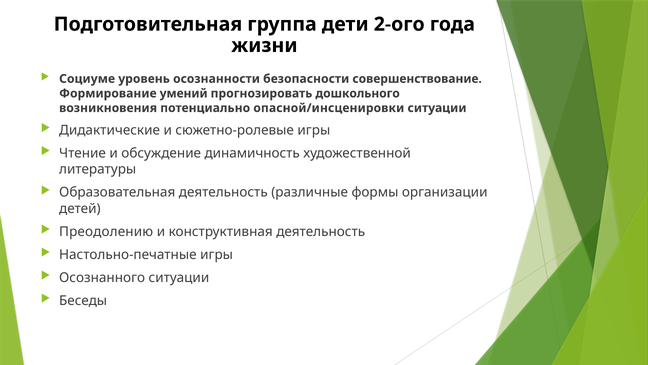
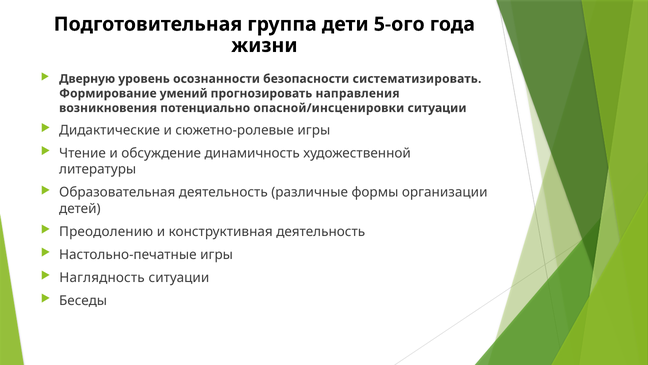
2-ого: 2-ого -> 5-ого (399, 24)
Социуме: Социуме -> Дверную (87, 79)
совершенствование: совершенствование -> систематизировать (417, 79)
дошкольного: дошкольного -> направления (358, 93)
Осознанного: Осознанного -> Наглядность (102, 277)
